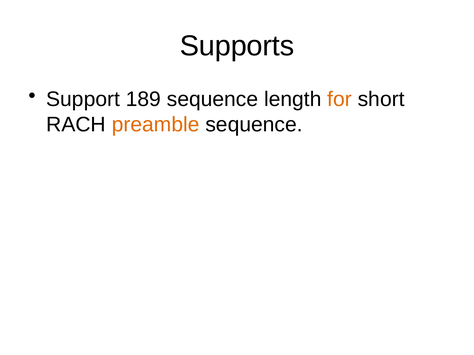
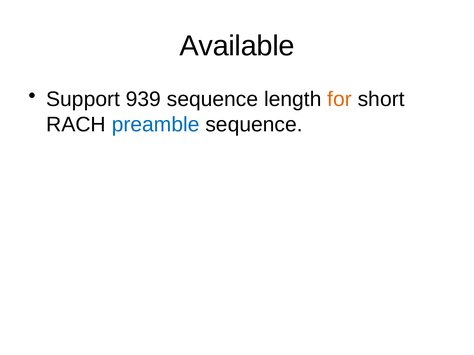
Supports: Supports -> Available (237, 46)
189: 189 -> 939 (143, 99)
preamble colour: orange -> blue (156, 125)
